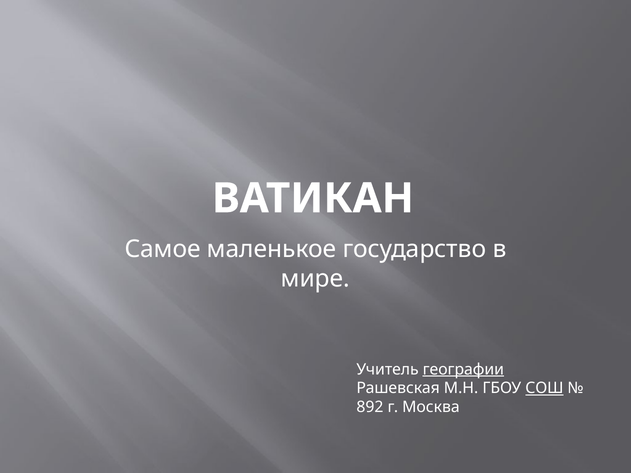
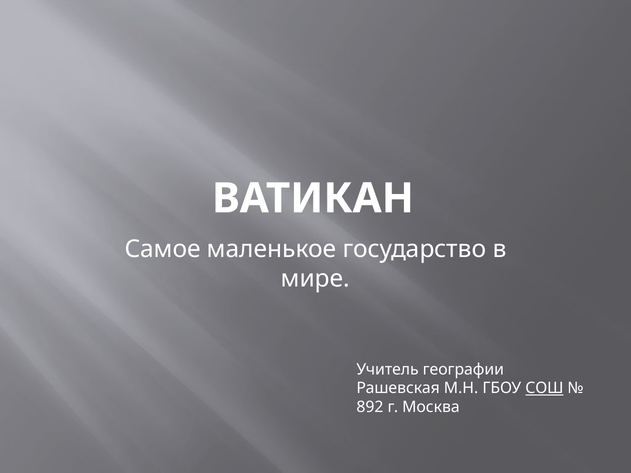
географии underline: present -> none (463, 370)
